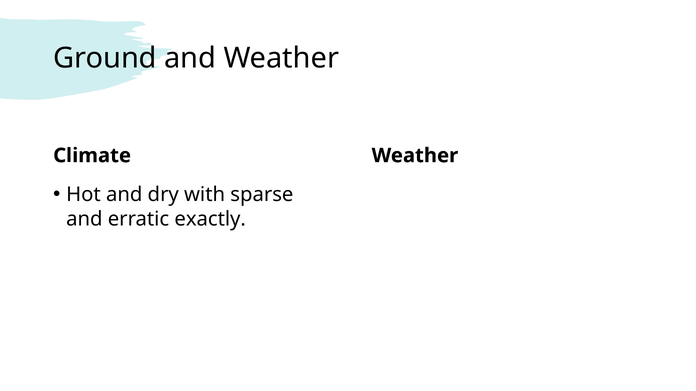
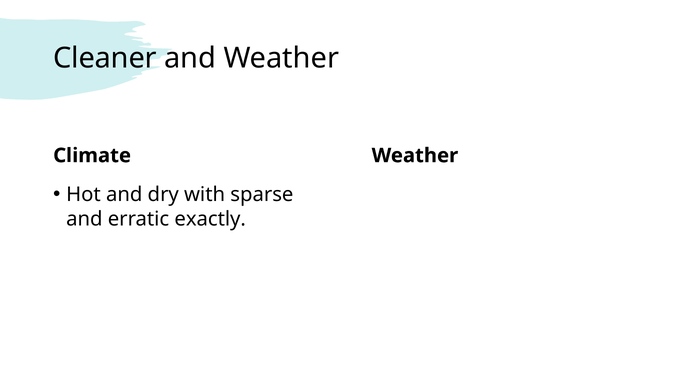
Ground: Ground -> Cleaner (105, 58)
